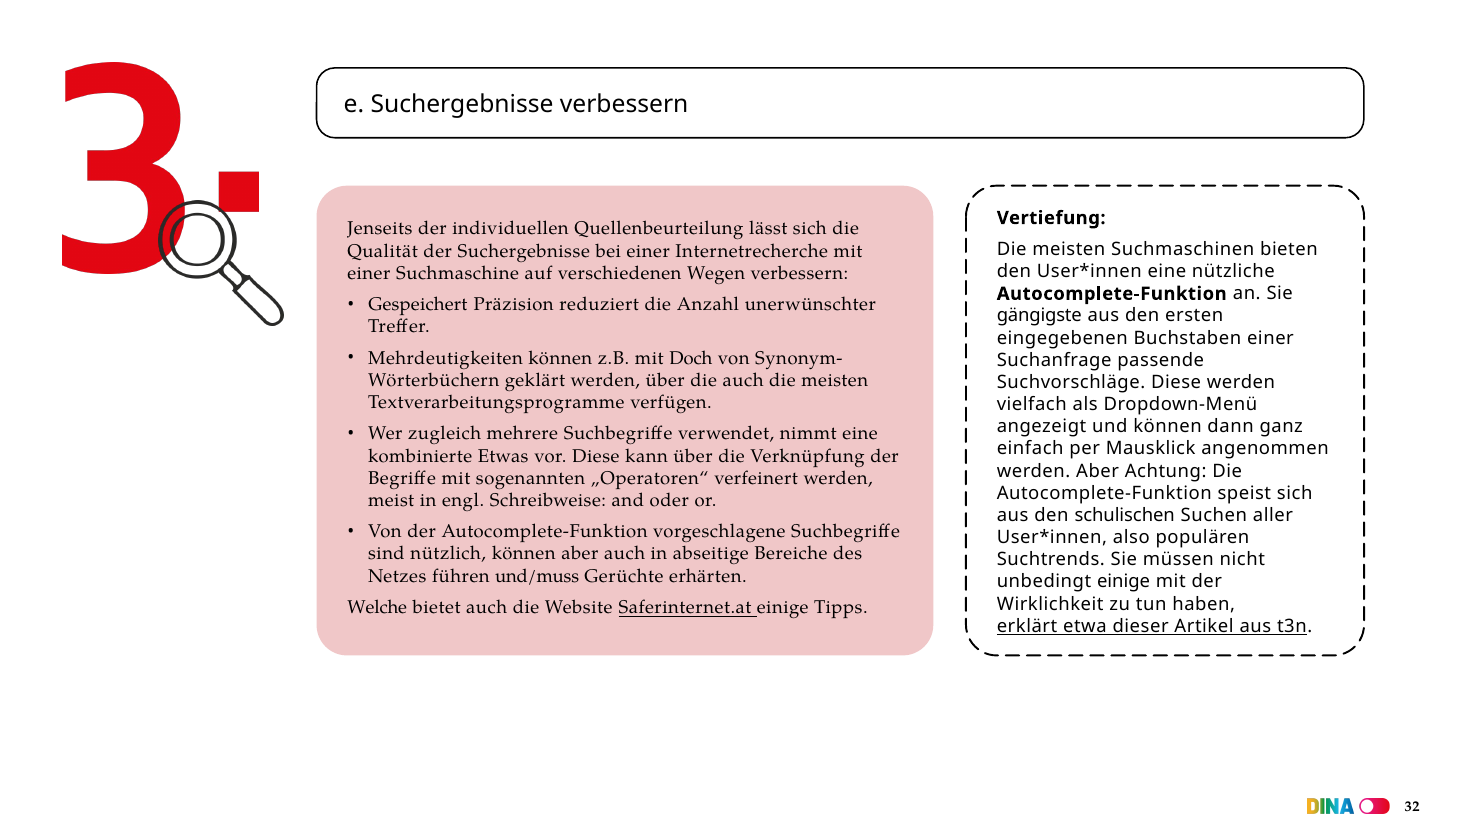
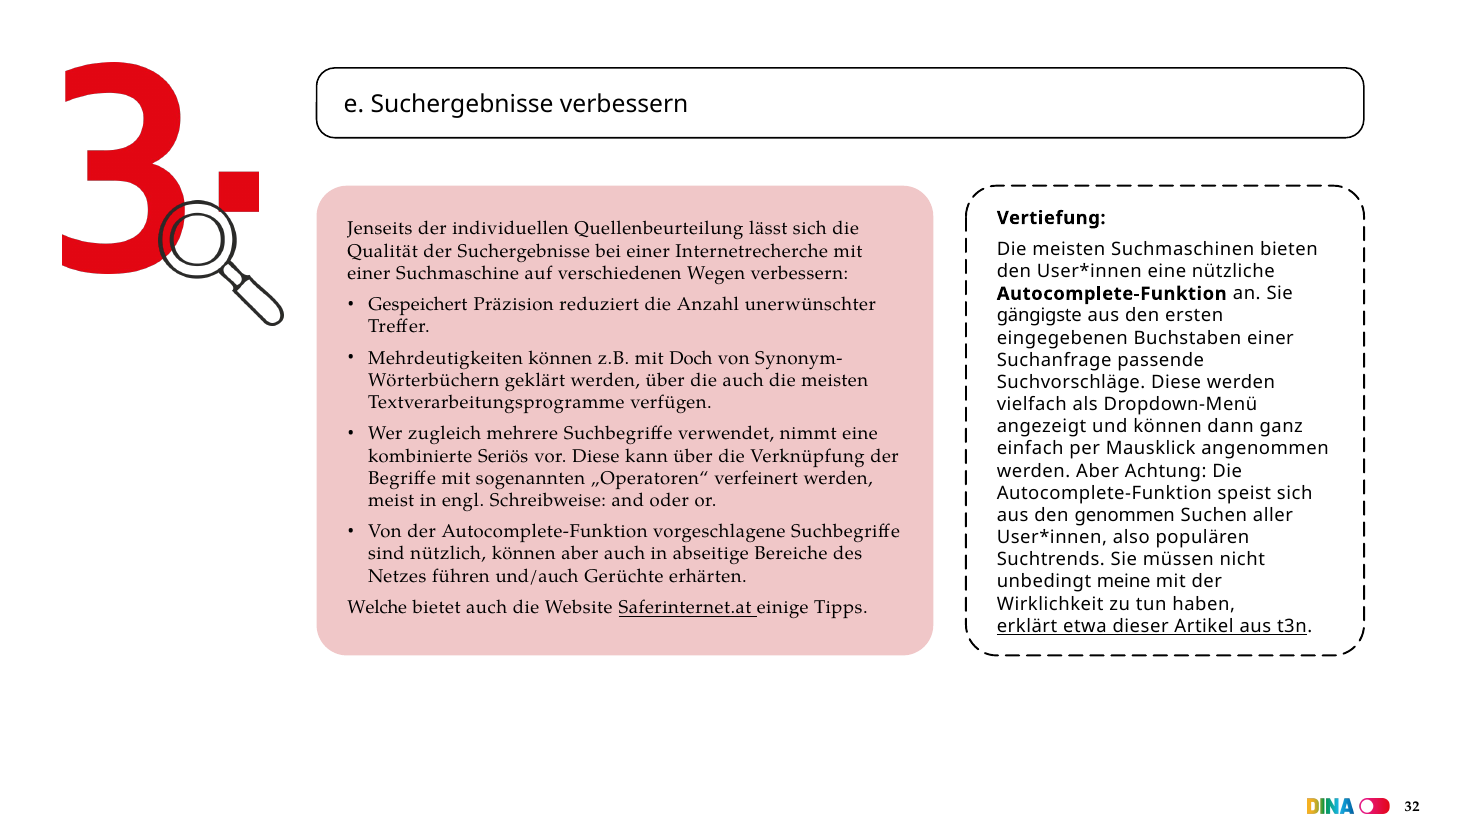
Etwas: Etwas -> Seriös (503, 456)
schulischen: schulischen -> genommen (1125, 516)
und/muss: und/muss -> und/auch (537, 576)
unbedingt einige: einige -> meine (1124, 582)
